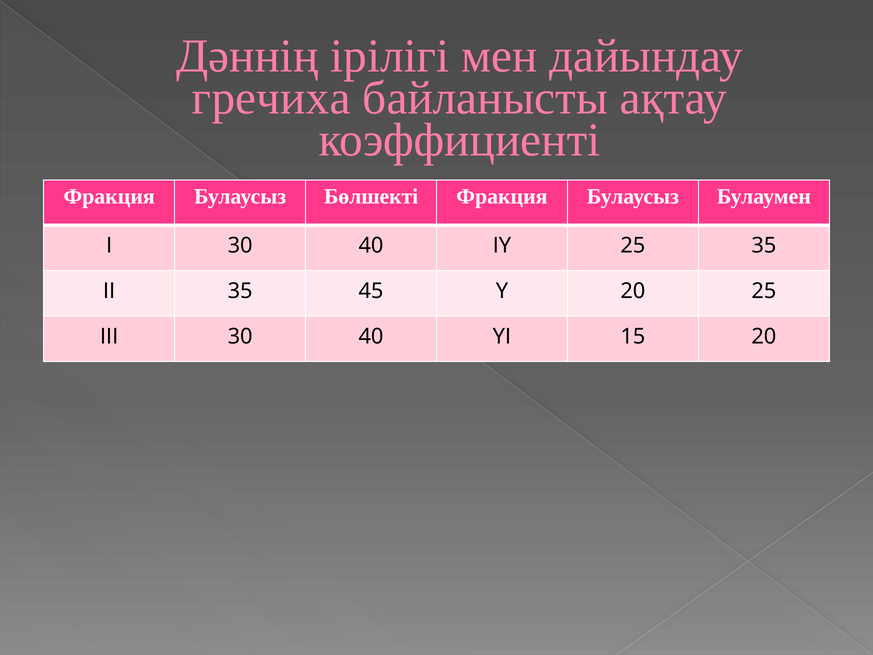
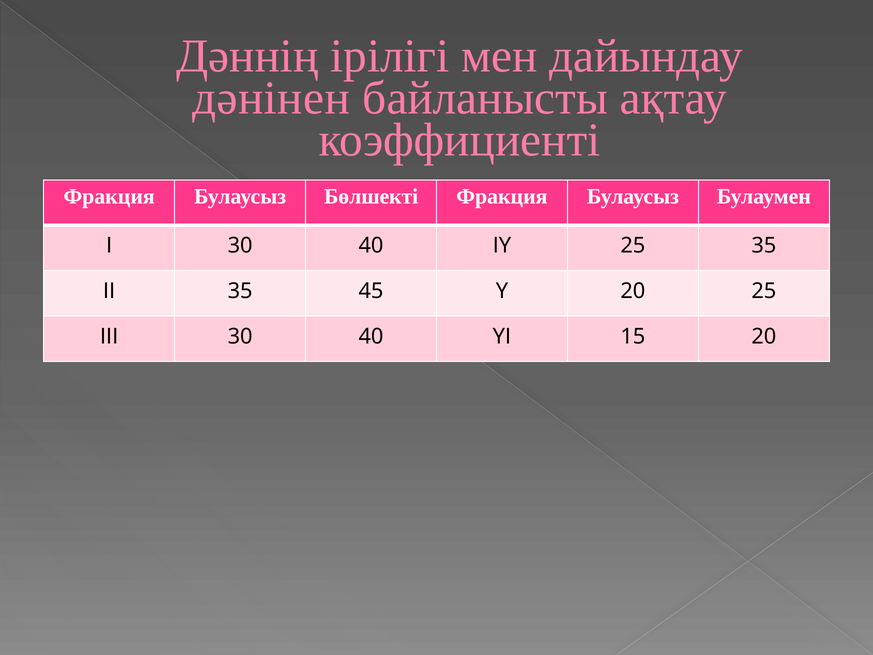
гречиха: гречиха -> дәнінен (271, 98)
